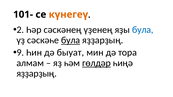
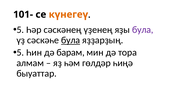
2: 2 -> 5 (20, 30)
була colour: blue -> purple (143, 30)
9: 9 -> 5 (20, 53)
быуат: быуат -> барам (71, 53)
гөлдәр underline: present -> none (96, 63)
яҙҙарҙың: яҙҙарҙың -> быуаттар (37, 74)
